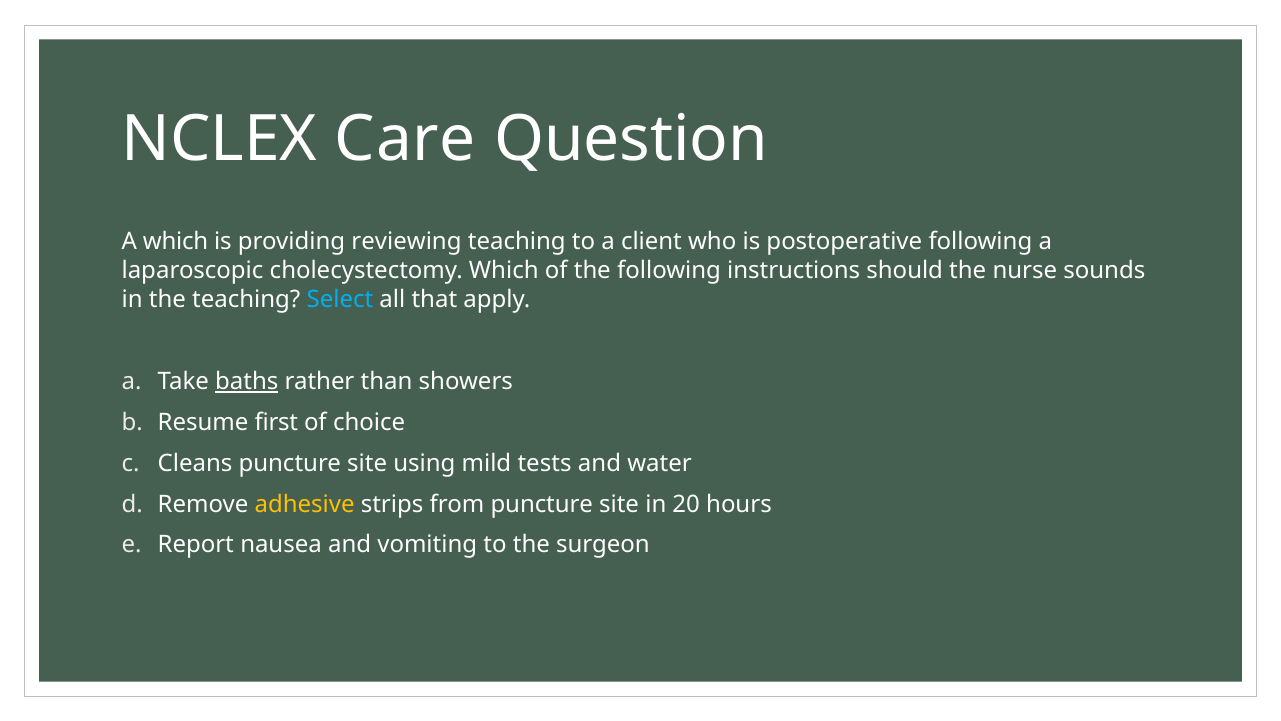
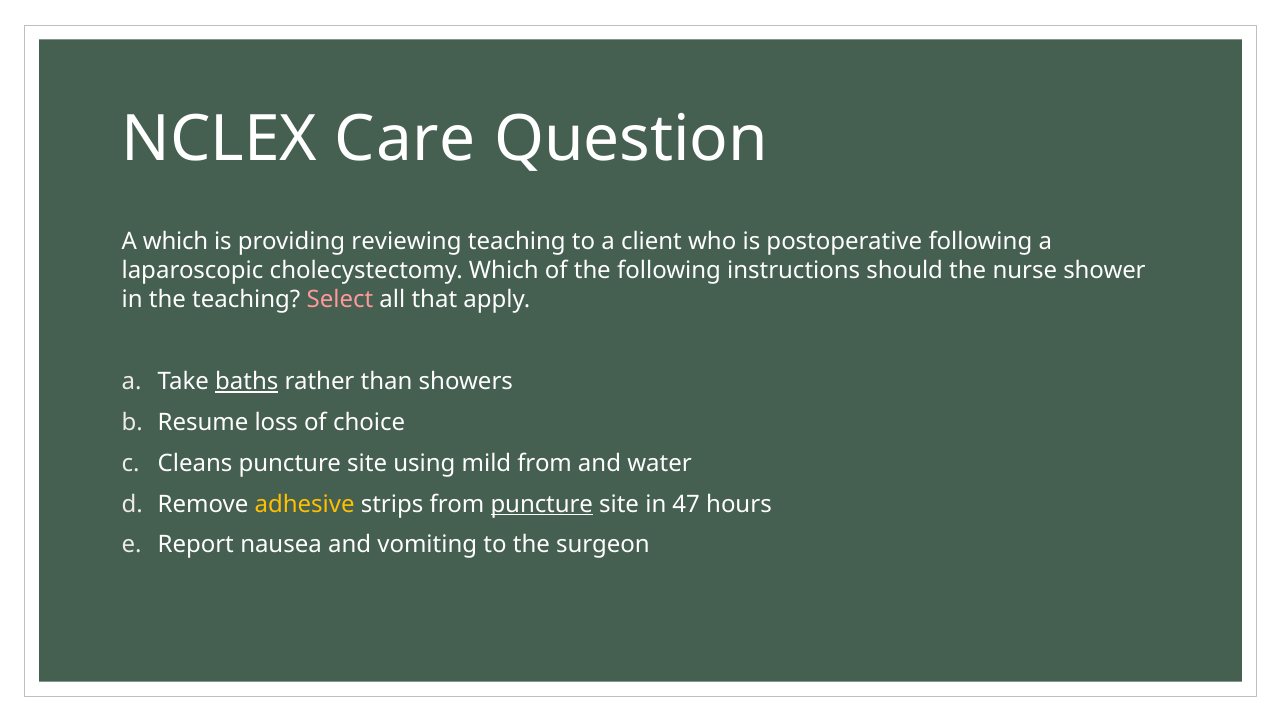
sounds: sounds -> shower (1104, 271)
Select colour: light blue -> pink (340, 300)
first: first -> loss (276, 422)
mild tests: tests -> from (545, 463)
puncture underline: none -> present (542, 504)
20: 20 -> 47 (686, 504)
